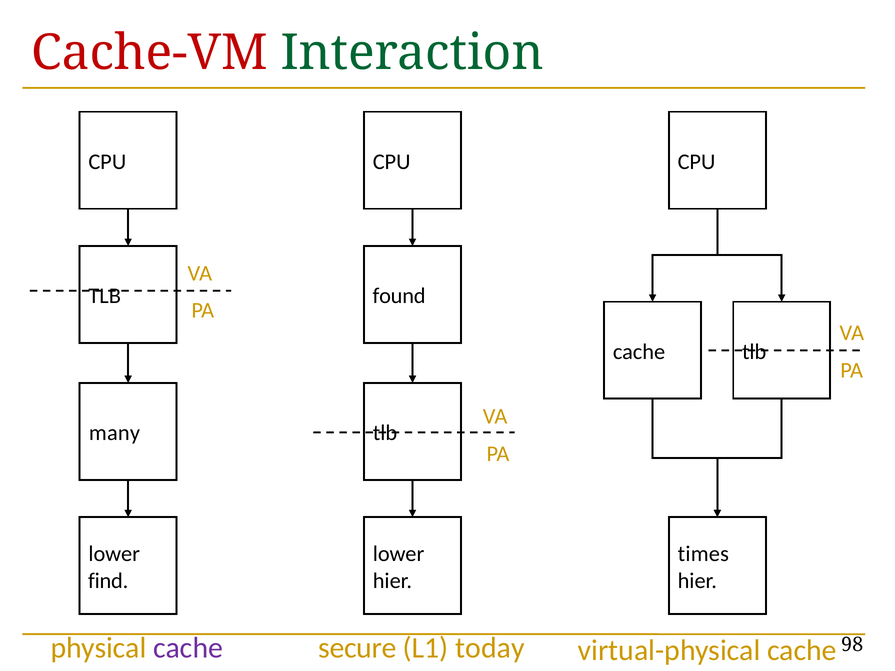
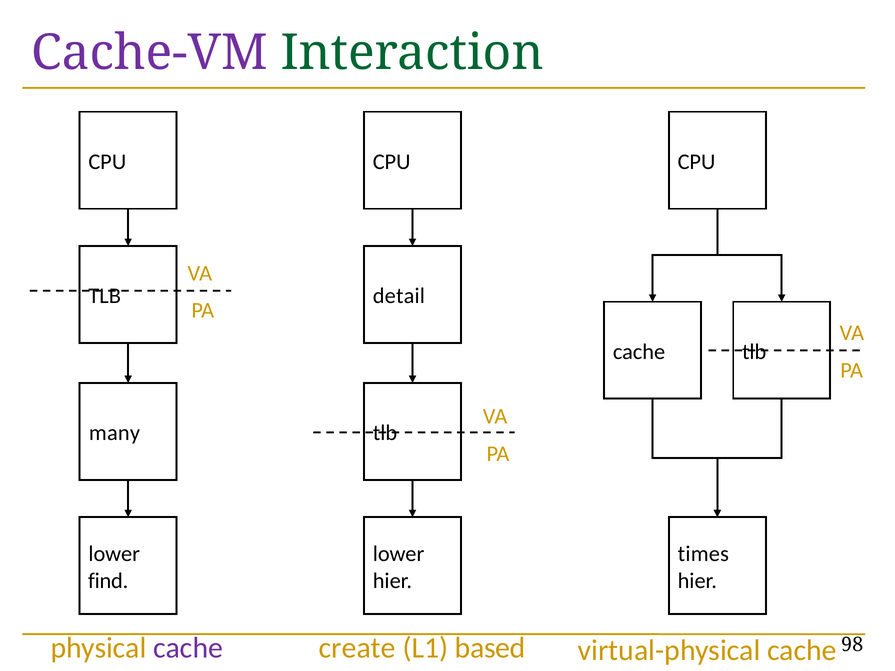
Cache-VM colour: red -> purple (150, 53)
found: found -> detail (399, 296)
secure: secure -> create (357, 648)
today: today -> based (490, 648)
